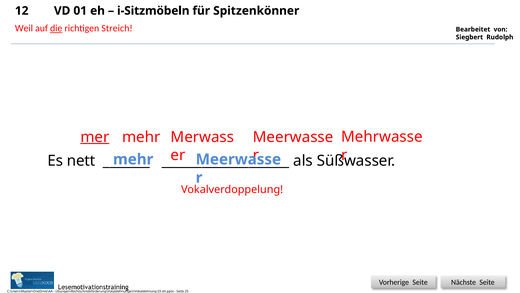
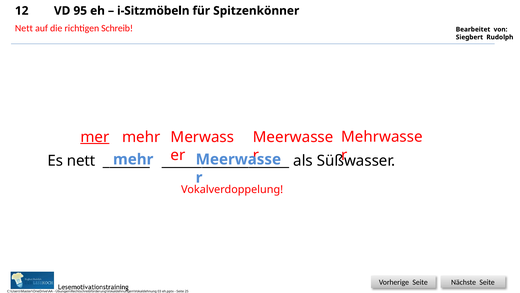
01: 01 -> 95 (80, 11)
Weil: Weil -> Nett (24, 28)
die underline: present -> none (56, 28)
Streich: Streich -> Schreib (117, 28)
